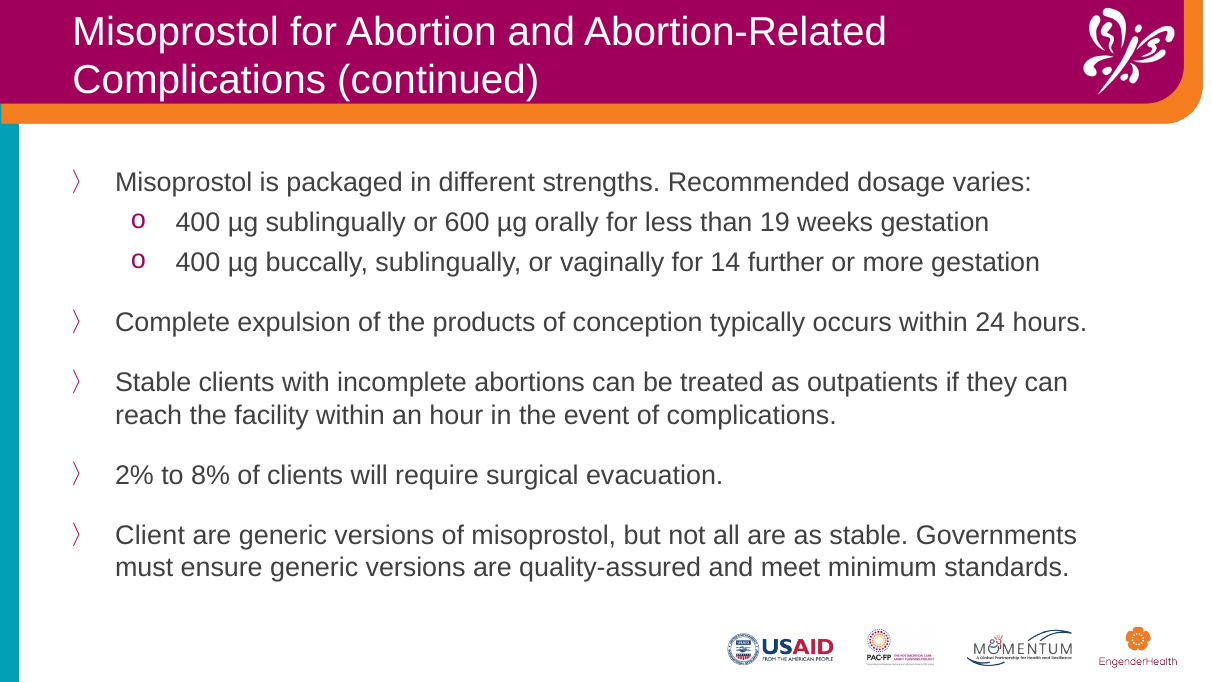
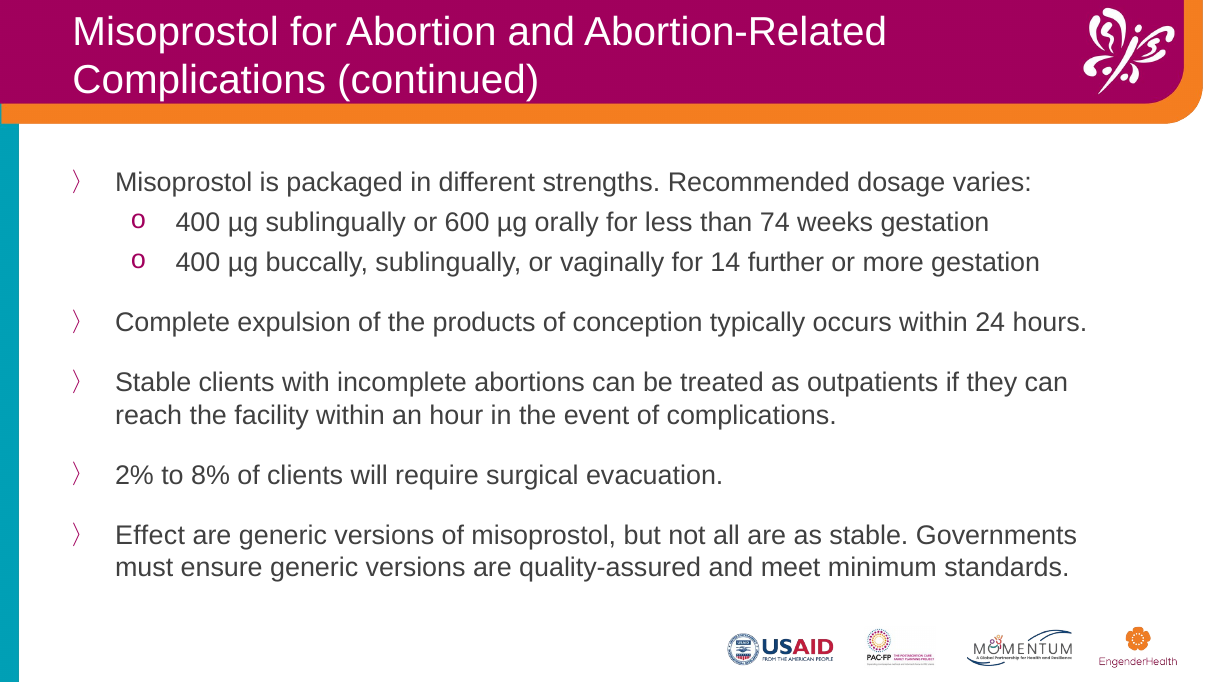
19: 19 -> 74 (775, 223)
Client: Client -> Effect (150, 535)
